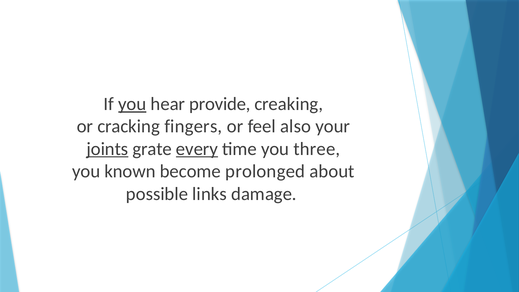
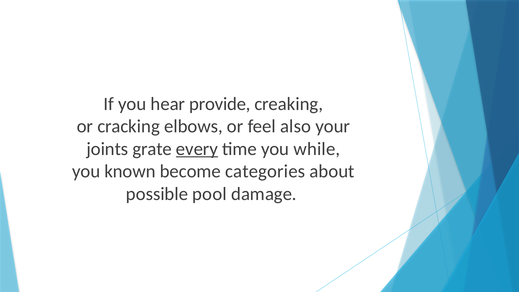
you underline: present -> none (132, 104)
fingers: fingers -> elbows (193, 126)
joints underline: present -> none (107, 149)
three: three -> while (317, 149)
prolonged: prolonged -> categories (265, 171)
links: links -> pool (209, 194)
